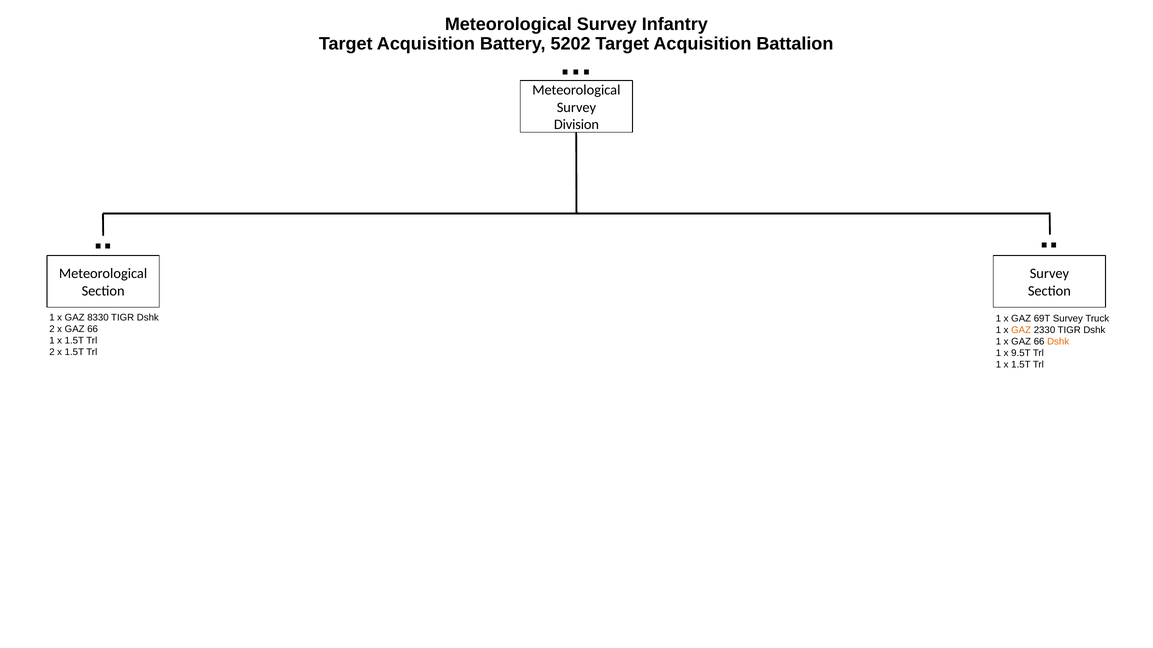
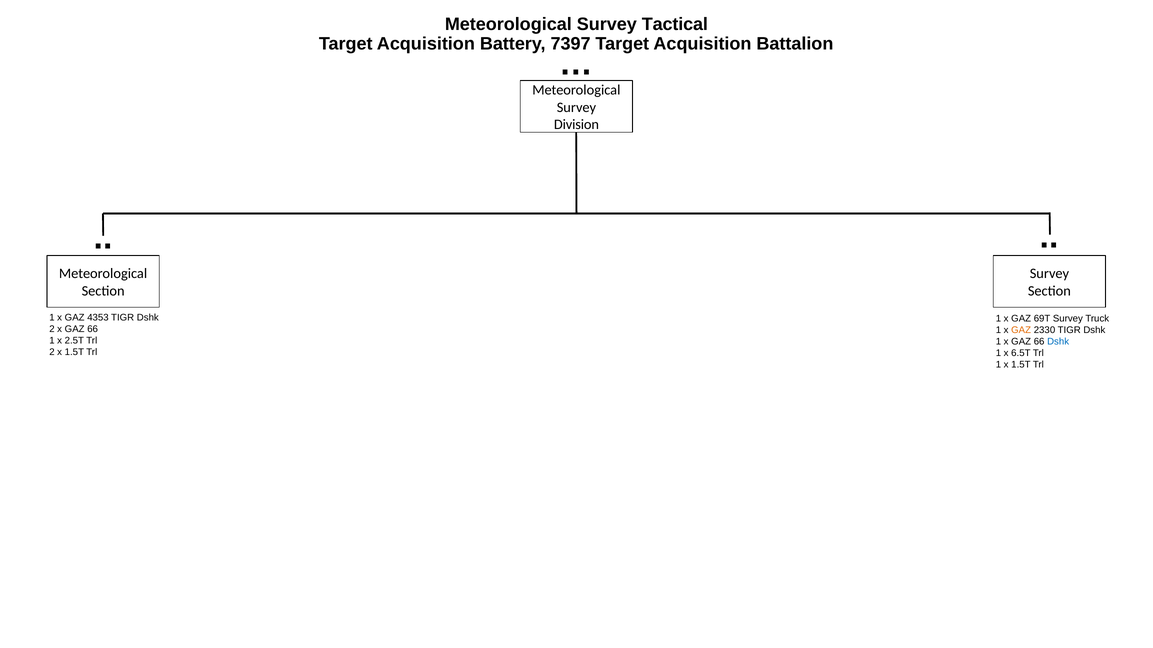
Infantry: Infantry -> Tactical (675, 24)
5202: 5202 -> 7397 (571, 44)
8330: 8330 -> 4353 (98, 318)
1.5T: 1.5T -> 2.5T (74, 341)
Dshk colour: orange -> blue (1058, 342)
9.5T: 9.5T -> 6.5T (1021, 353)
